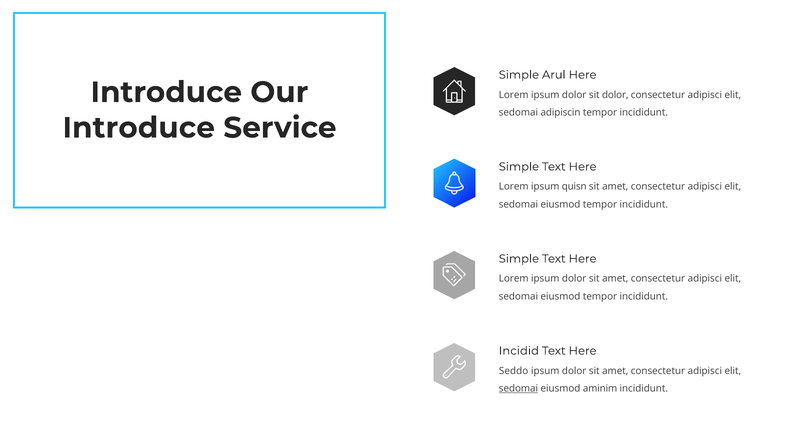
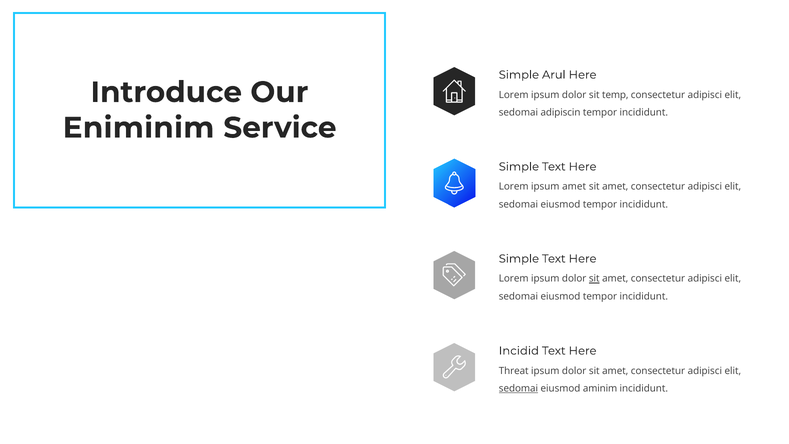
sit dolor: dolor -> temp (615, 95)
Introduce: Introduce -> Eniminim (139, 128)
ipsum quisn: quisn -> amet (574, 187)
sit underline: none -> present (594, 279)
Seddo: Seddo -> Threat (514, 371)
